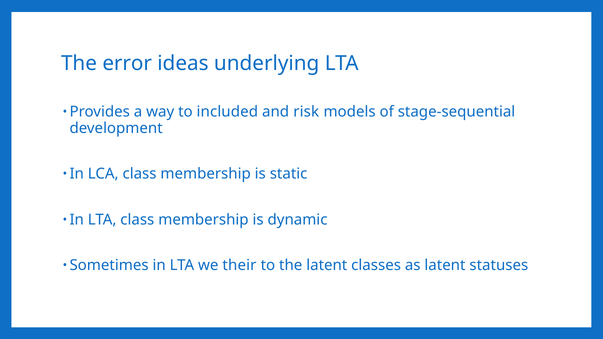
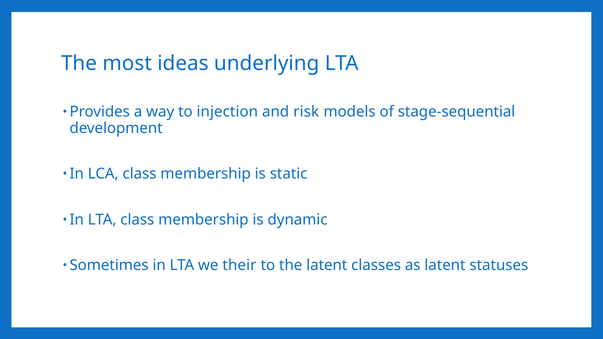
error: error -> most (127, 64)
included: included -> injection (227, 112)
